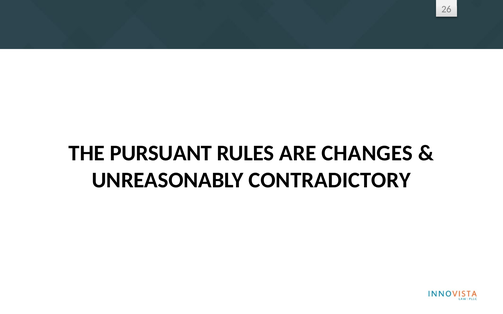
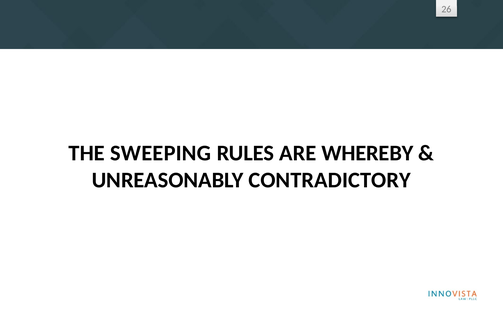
PURSUANT: PURSUANT -> SWEEPING (161, 153)
CHANGES: CHANGES -> WHEREBY (367, 153)
